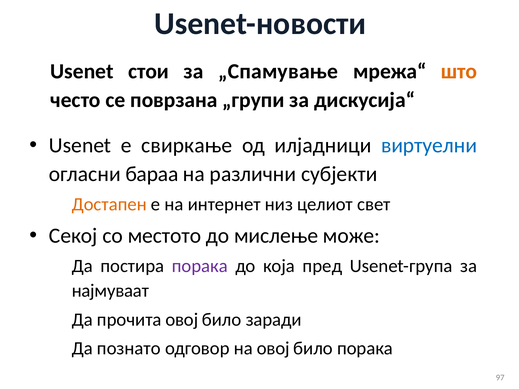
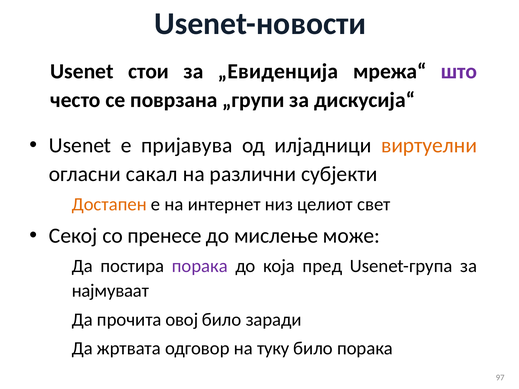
„Спамување: „Спамување -> „Евиденција (278, 72)
што colour: orange -> purple (459, 72)
свиркање: свиркање -> пријавува (187, 145)
виртуелни colour: blue -> orange (429, 145)
бараа: бараа -> сакал (152, 174)
местото: местото -> пренесе (165, 236)
познато: познато -> жртвата (129, 349)
на овој: овој -> туку (273, 349)
